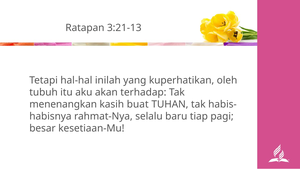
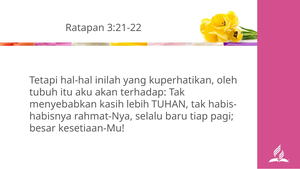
3:21-13: 3:21-13 -> 3:21-22 (124, 28)
menenangkan: menenangkan -> menyebabkan (63, 104)
buat: buat -> lebih (138, 104)
